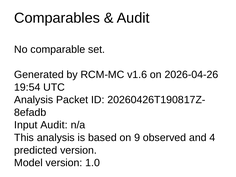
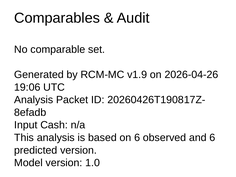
v1.6: v1.6 -> v1.9 (137, 75)
19:54: 19:54 -> 19:06 (27, 87)
Input Audit: Audit -> Cash (54, 125)
on 9: 9 -> 6 (137, 138)
and 4: 4 -> 6 (212, 138)
